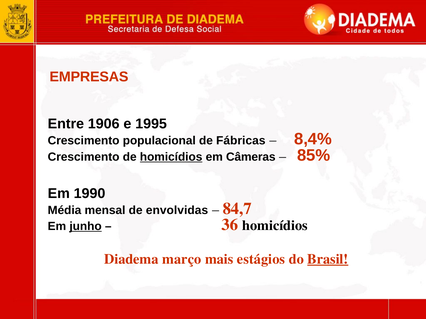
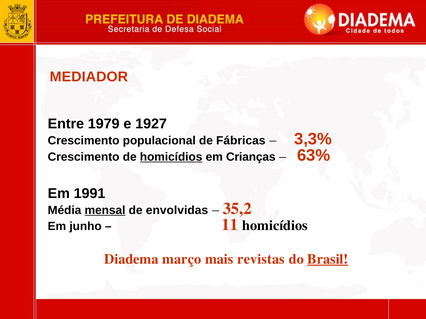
EMPRESAS: EMPRESAS -> MEDIADOR (89, 77)
1906: 1906 -> 1979 (104, 124)
1995: 1995 -> 1927 (151, 124)
8,4%: 8,4% -> 3,3% (313, 139)
Câmeras: Câmeras -> Crianças (251, 157)
85%: 85% -> 63% (314, 156)
1990: 1990 -> 1991 (90, 194)
mensal underline: none -> present (105, 210)
84,7: 84,7 -> 35,2 (237, 209)
junho underline: present -> none (86, 227)
36: 36 -> 11 (230, 225)
estágios: estágios -> revistas (261, 259)
